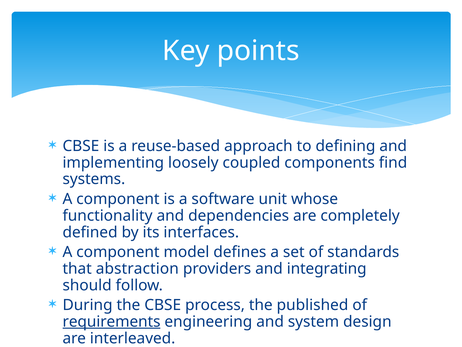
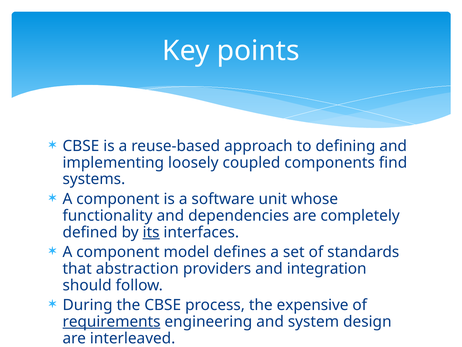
its underline: none -> present (151, 232)
integrating: integrating -> integration (327, 268)
published: published -> expensive (313, 305)
